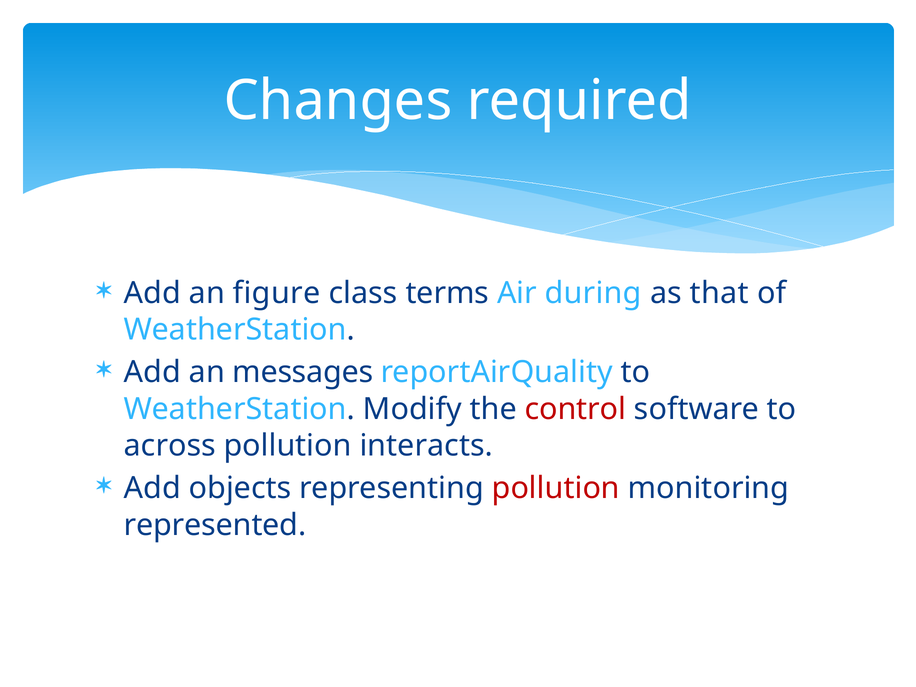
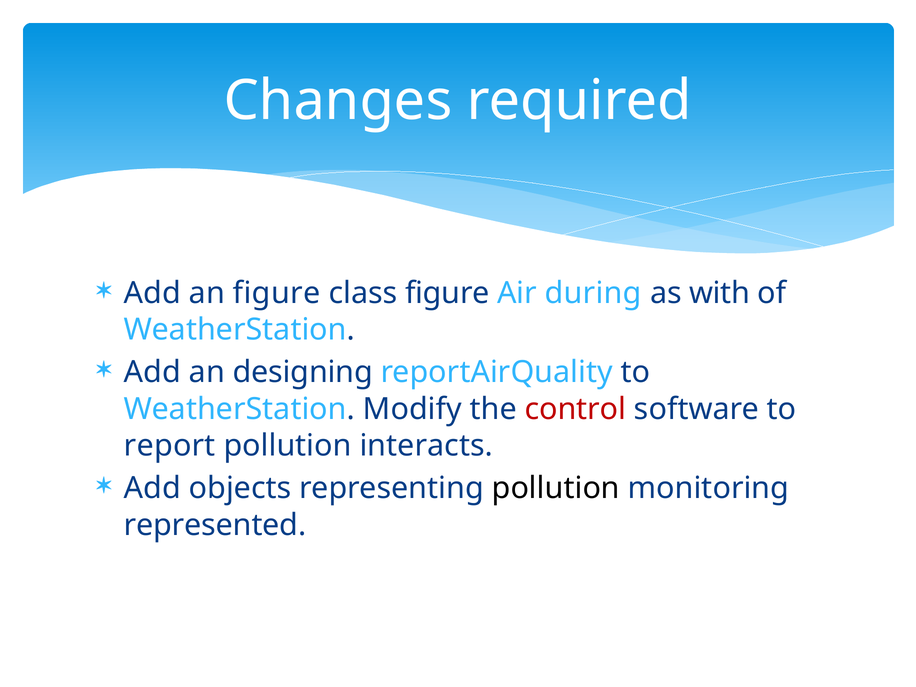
class terms: terms -> figure (447, 293)
that: that -> with (720, 293)
messages: messages -> designing (303, 372)
across: across -> report (170, 446)
pollution colour: red -> black (556, 488)
